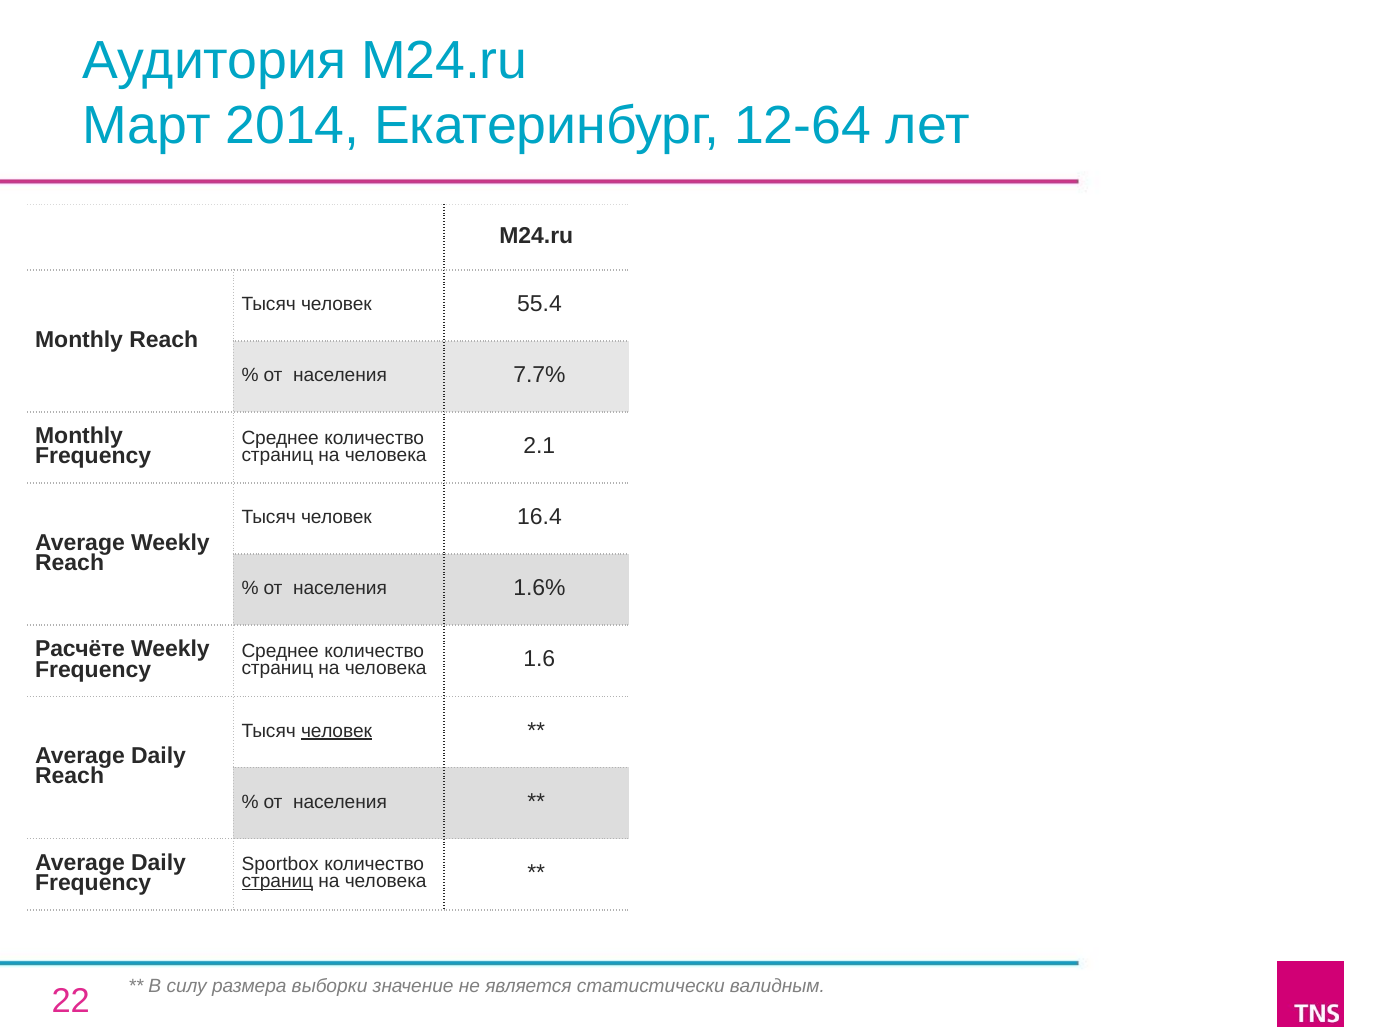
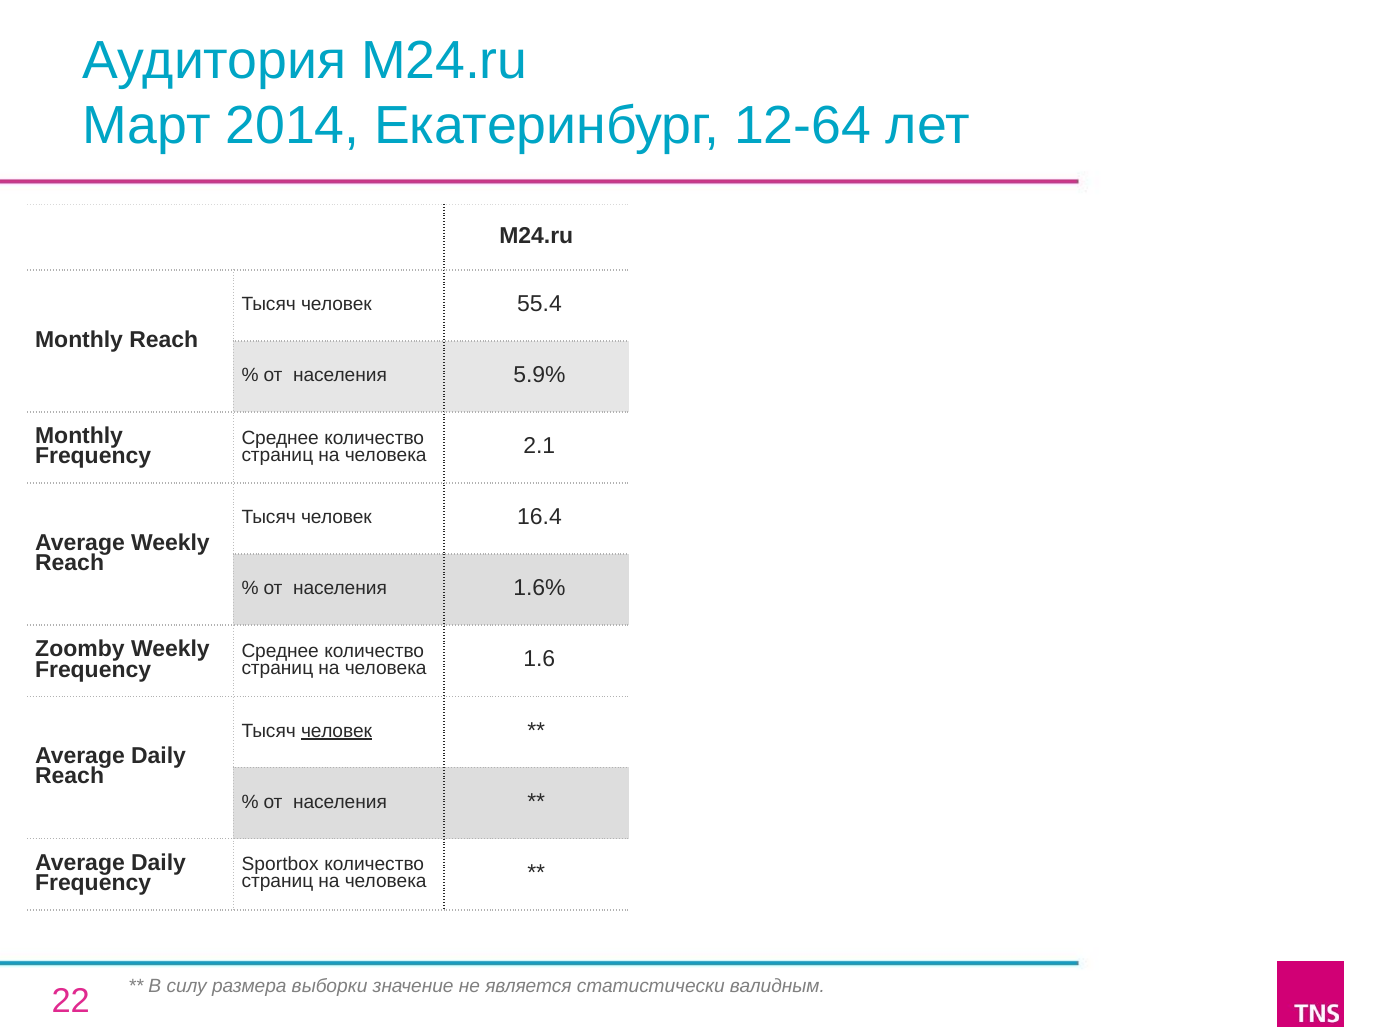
7.7%: 7.7% -> 5.9% (540, 375)
Расчёте: Расчёте -> Zoomby (80, 649)
страниц underline: present -> none (277, 882)
